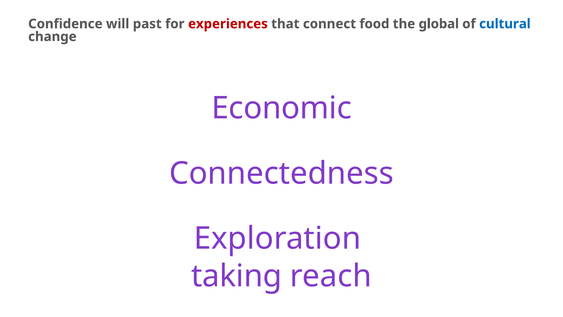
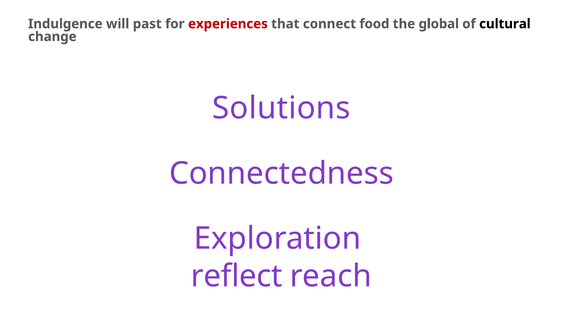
Confidence: Confidence -> Indulgence (65, 24)
cultural colour: blue -> black (505, 24)
Economic: Economic -> Solutions (281, 108)
taking: taking -> reflect (237, 276)
